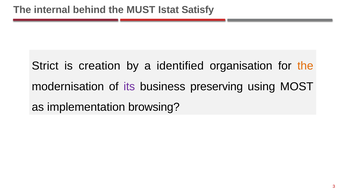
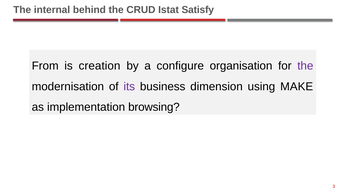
MUST: MUST -> CRUD (141, 10)
Strict: Strict -> From (45, 66)
identified: identified -> configure (180, 66)
the colour: orange -> purple (305, 66)
preserving: preserving -> dimension (217, 87)
MOST: MOST -> MAKE (297, 87)
